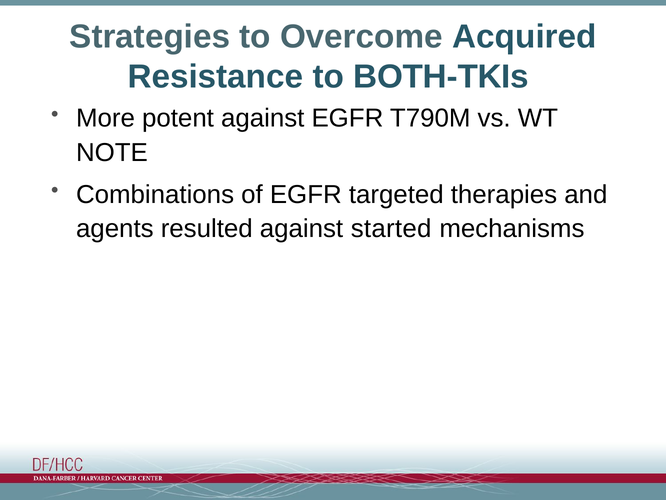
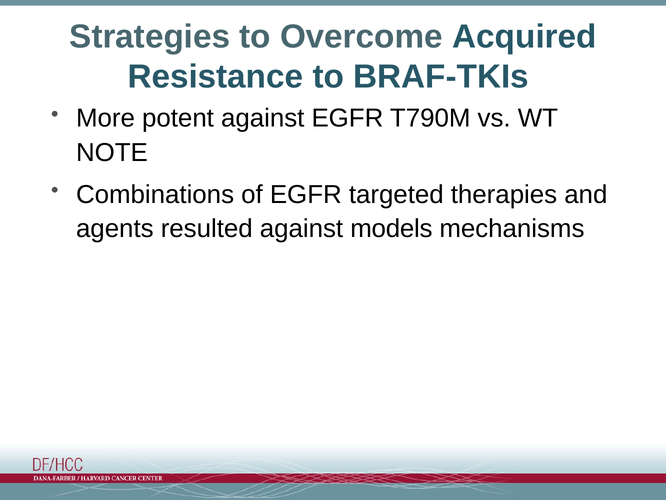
BOTH-TKIs: BOTH-TKIs -> BRAF-TKIs (441, 77)
started: started -> models (391, 228)
